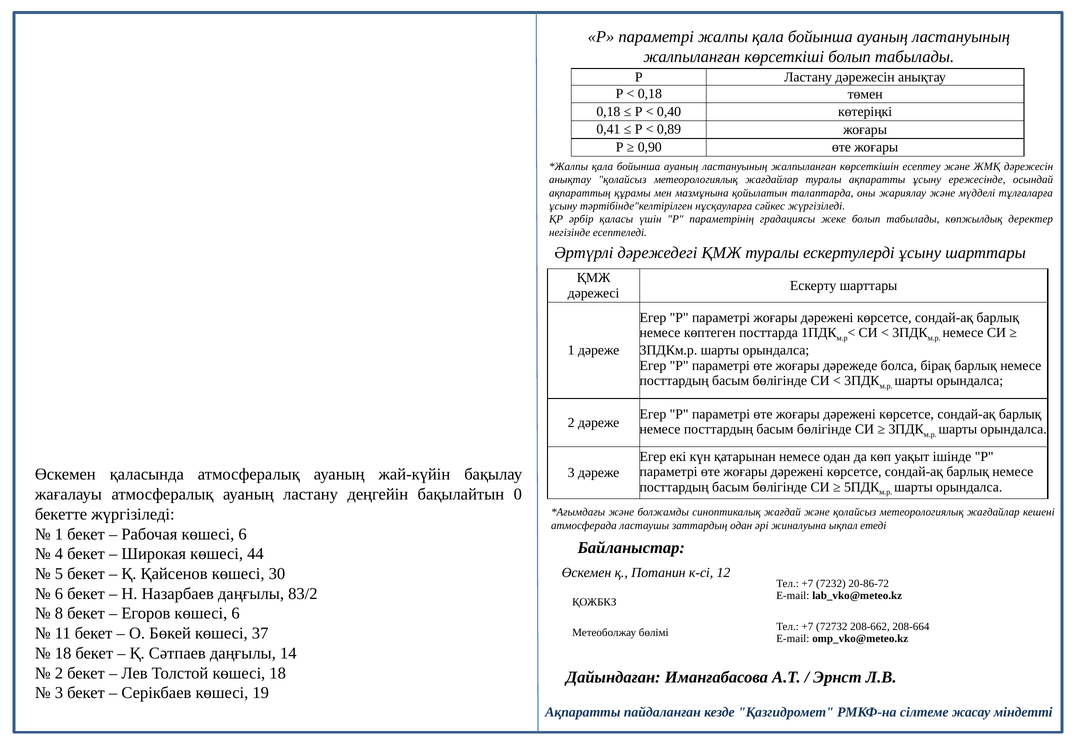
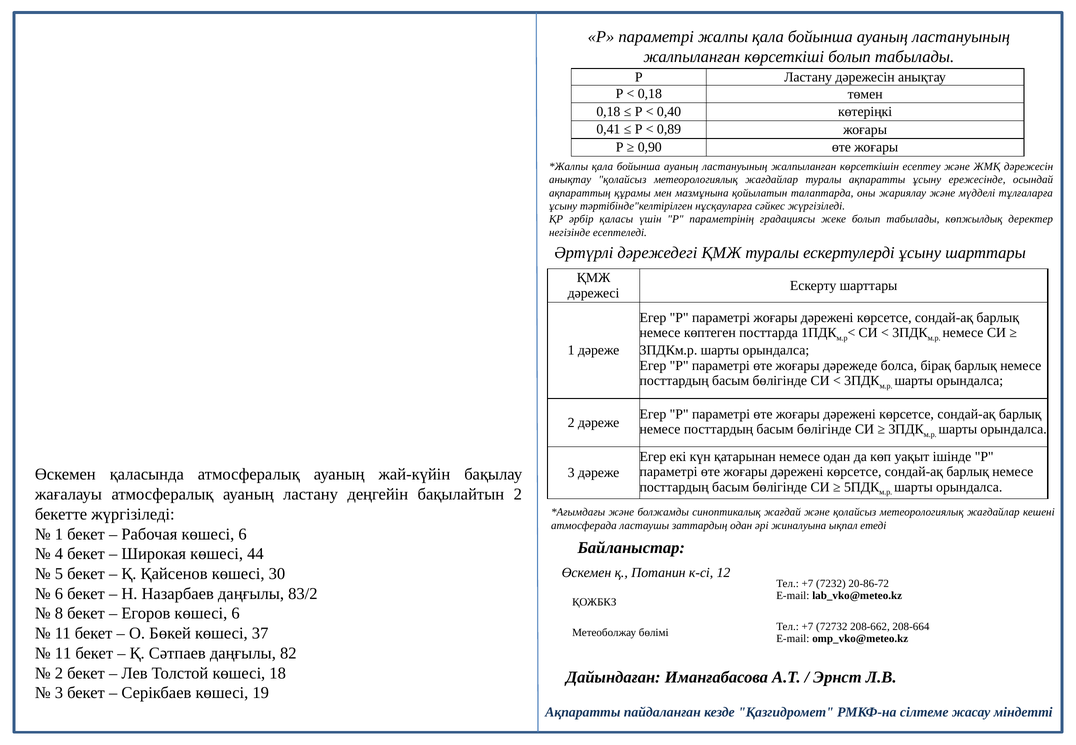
бақылайтын 0: 0 -> 2 (518, 494)
18: 18 -> 11 (63, 653)
14: 14 -> 82 (288, 653)
